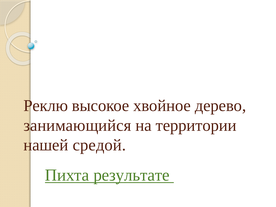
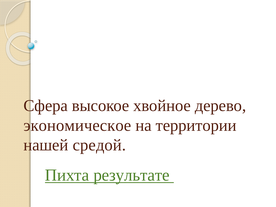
Реклю: Реклю -> Сфера (46, 106)
занимающийся: занимающийся -> экономическое (77, 125)
